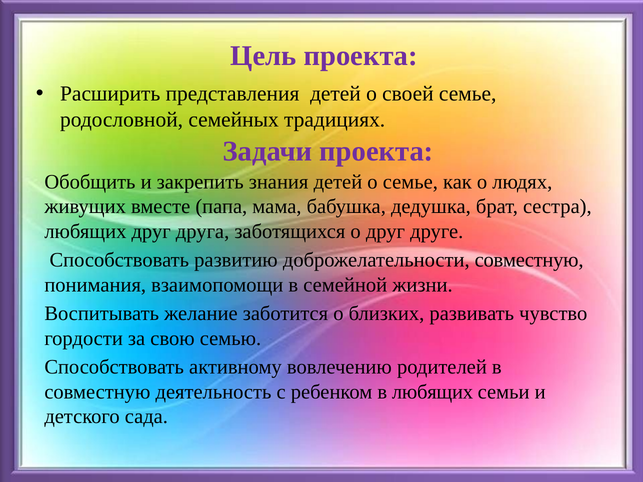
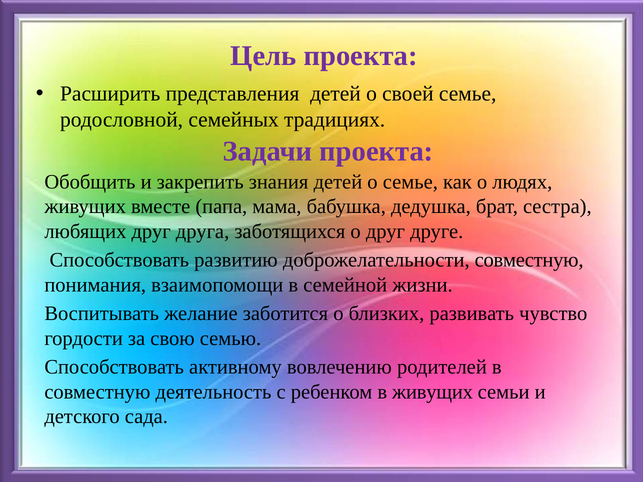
в любящих: любящих -> живущих (433, 392)
